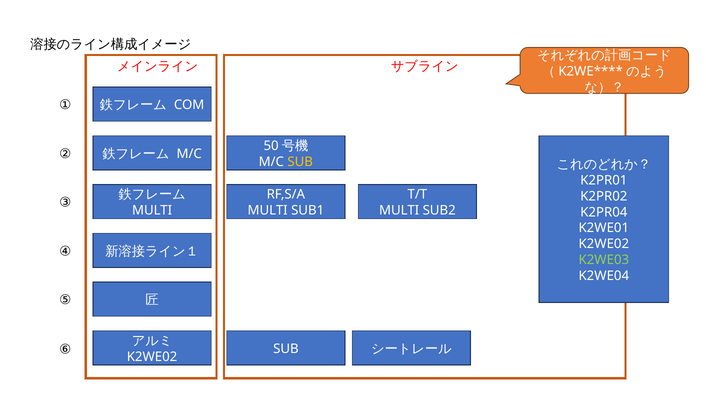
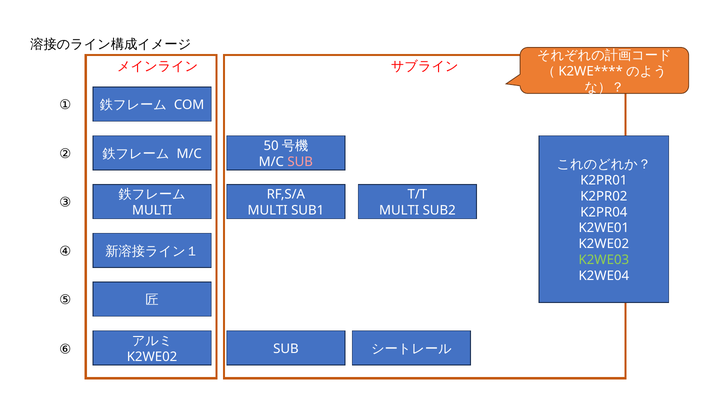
SUB colour: yellow -> pink (300, 162)
